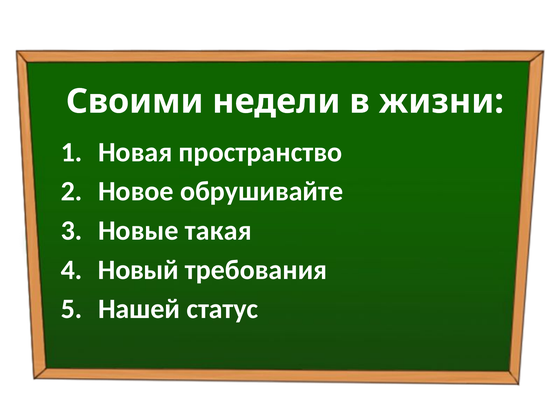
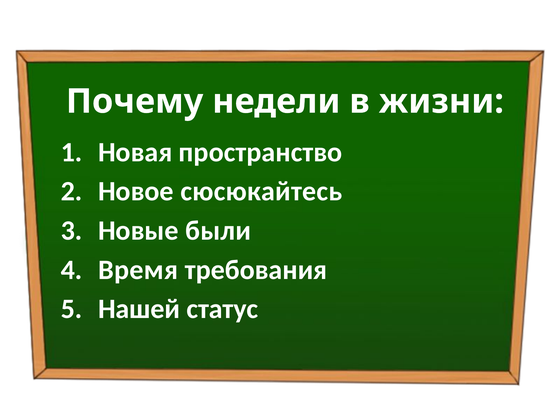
Своими: Своими -> Почему (135, 101)
обрушивайте: обрушивайте -> сюсюкайтесь (261, 191)
такая: такая -> были (218, 231)
Новый: Новый -> Время (138, 270)
